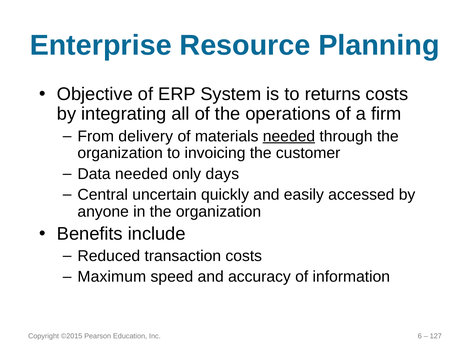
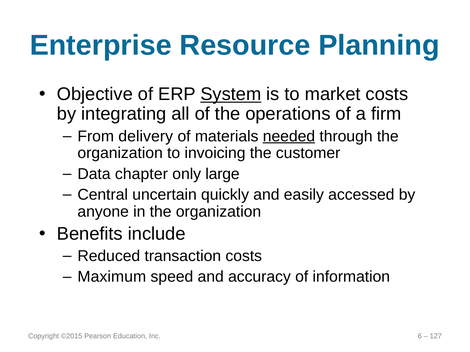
System underline: none -> present (231, 94)
returns: returns -> market (333, 94)
Data needed: needed -> chapter (141, 174)
days: days -> large (222, 174)
